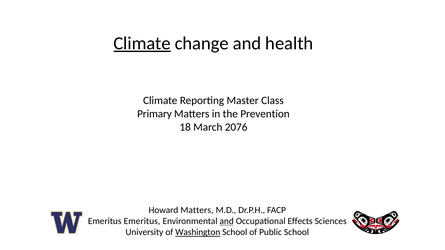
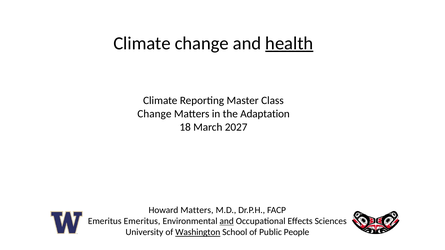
Climate underline: present -> none (142, 43)
health underline: none -> present (289, 43)
Primary: Primary -> Change (154, 114)
Prevention: Prevention -> Adaptation (265, 114)
2076: 2076 -> 2027 (236, 127)
Public School: School -> People (297, 233)
